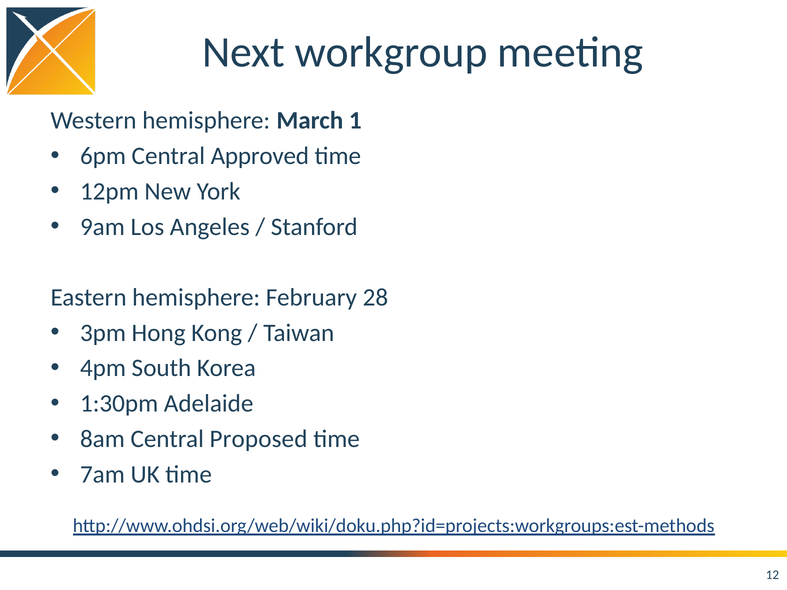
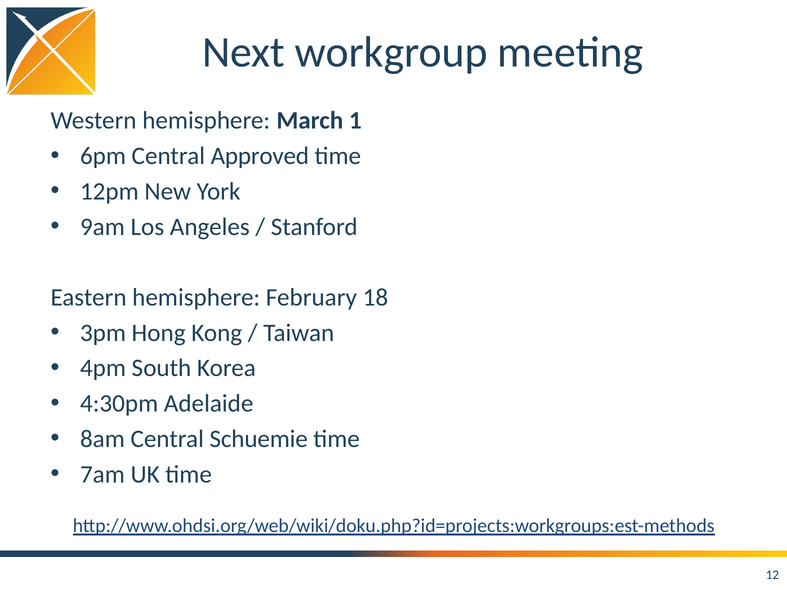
28: 28 -> 18 (375, 298)
1:30pm: 1:30pm -> 4:30pm (119, 404)
Proposed: Proposed -> Schuemie (259, 439)
